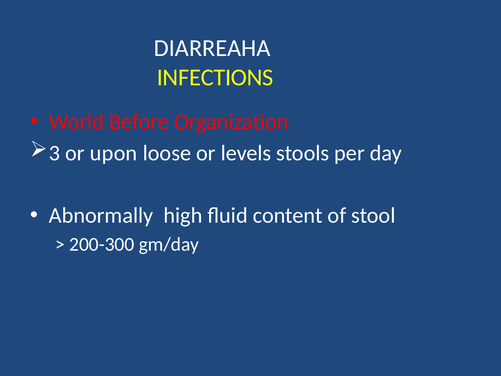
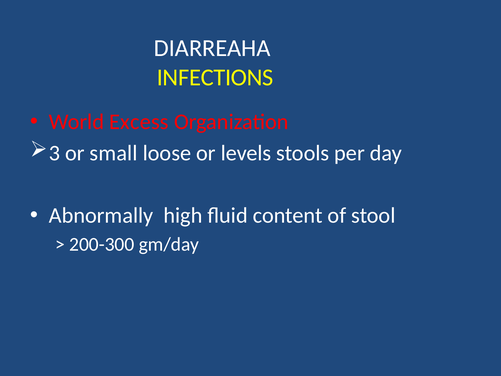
Before: Before -> Excess (139, 122)
upon: upon -> small (114, 153)
